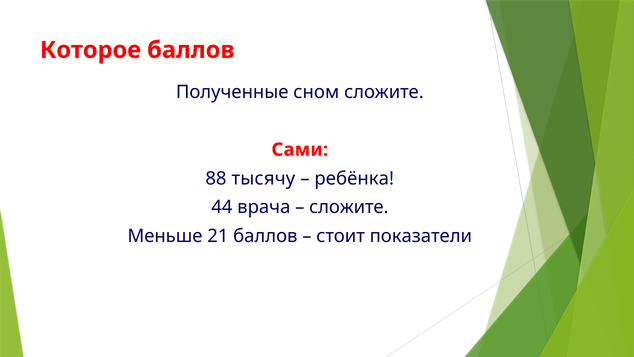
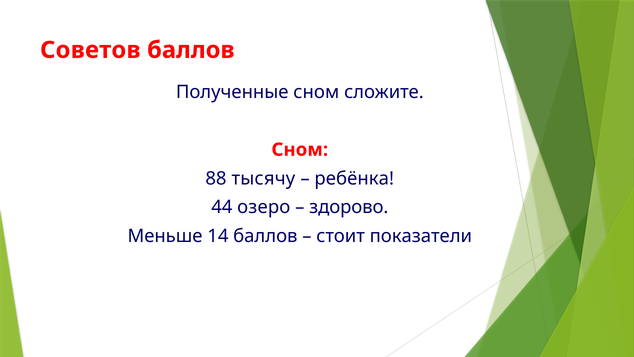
Которое: Которое -> Советов (90, 50)
Сами: Сами -> Сном (300, 150)
врача: врача -> озеро (264, 207)
сложите: сложите -> здорово (349, 207)
21: 21 -> 14 (218, 236)
